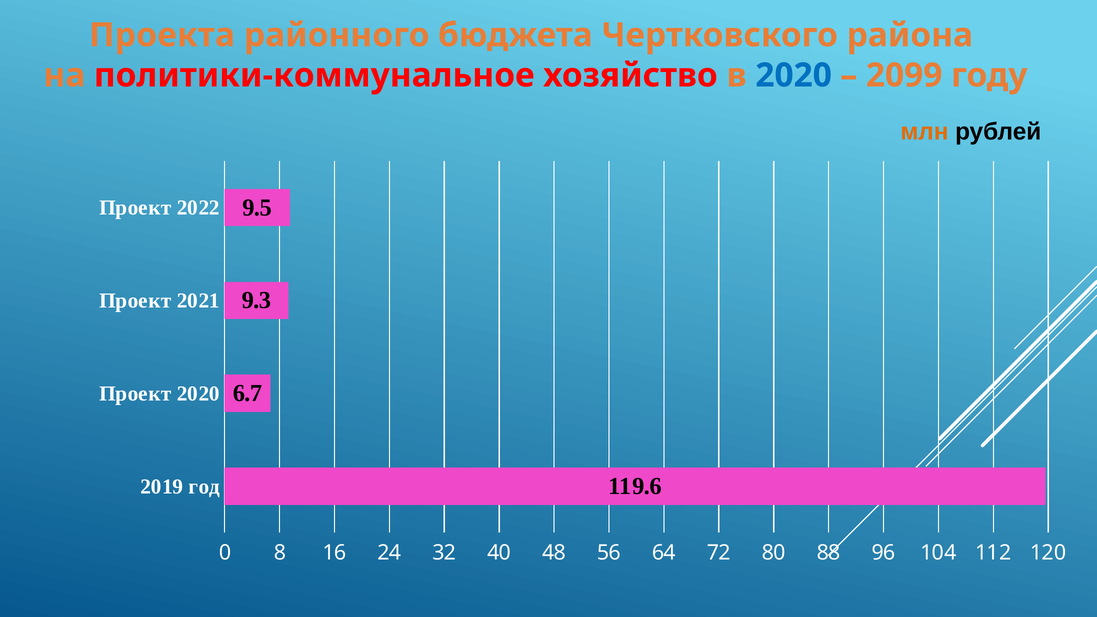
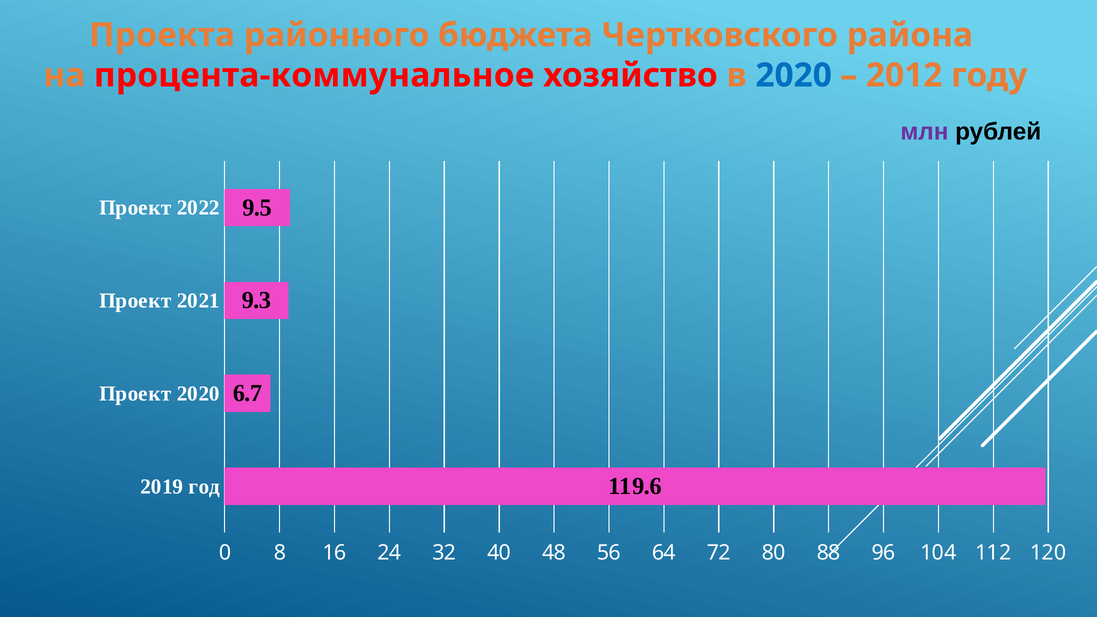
политики-коммунальное: политики-коммунальное -> процента-коммунальное (314, 75)
2099: 2099 -> 2012 (904, 75)
млн colour: orange -> purple (924, 132)
